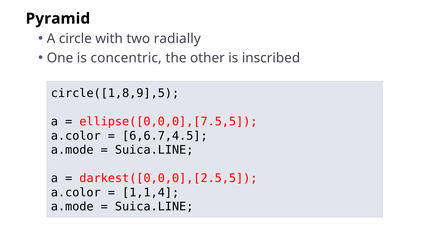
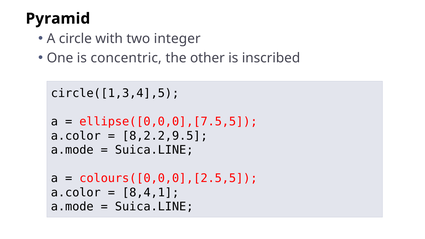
radially: radially -> integer (177, 39)
circle([1,8,9],5: circle([1,8,9],5 -> circle([1,3,4],5 (115, 93)
6,6.7,4.5: 6,6.7,4.5 -> 8,2.2,9.5 (165, 136)
darkest([0,0,0],[2.5,5: darkest([0,0,0],[2.5,5 -> colours([0,0,0],[2.5,5 (168, 178)
1,1,4: 1,1,4 -> 8,4,1 (151, 193)
